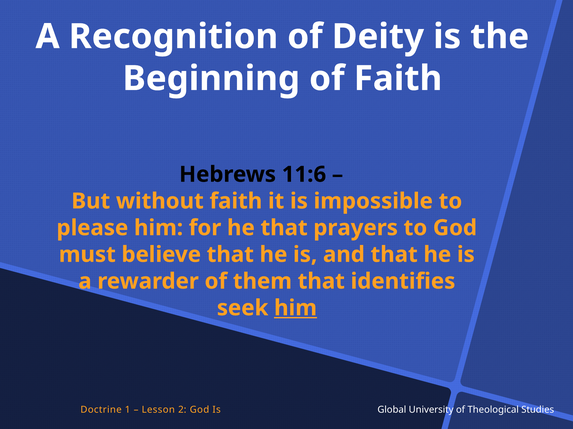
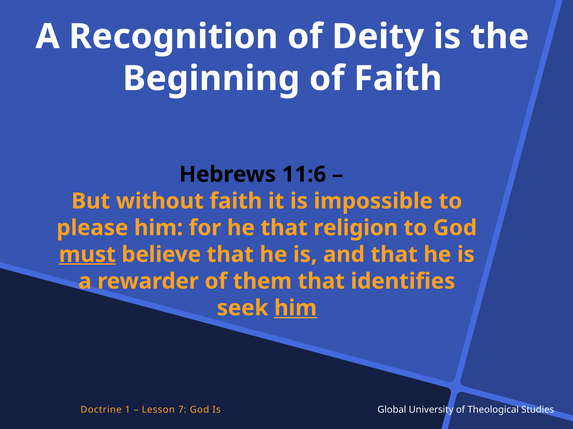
prayers: prayers -> religion (356, 228)
must underline: none -> present (87, 255)
2: 2 -> 7 (182, 410)
